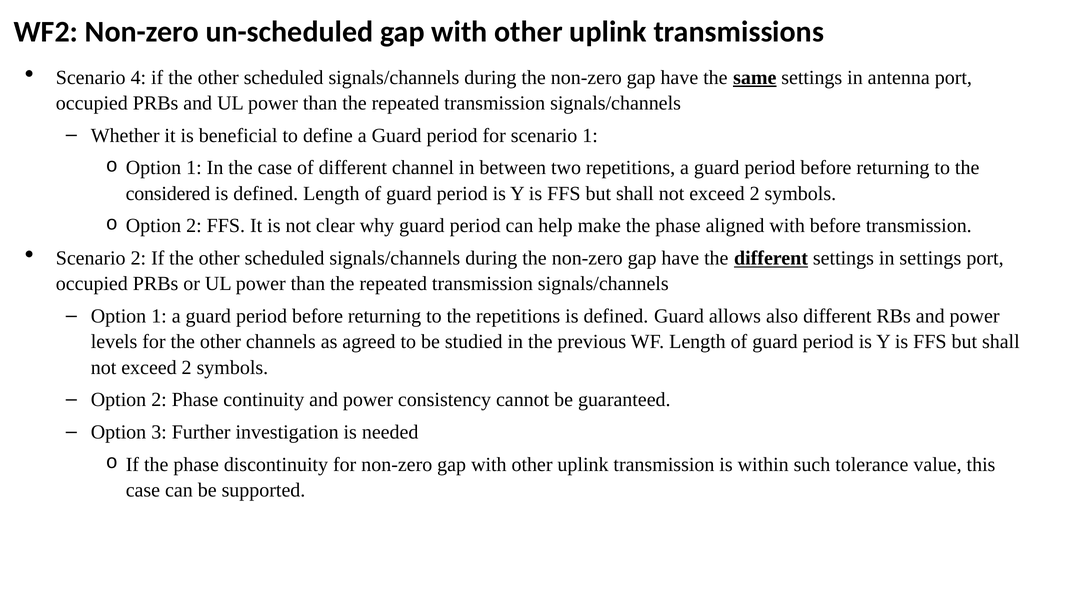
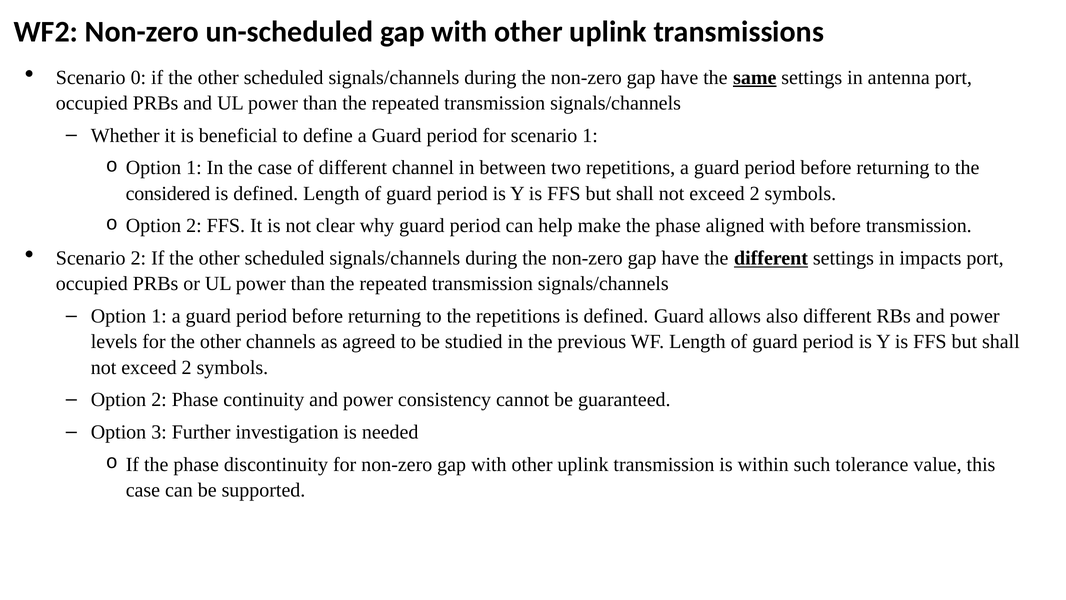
4: 4 -> 0 (138, 77)
in settings: settings -> impacts (930, 258)
